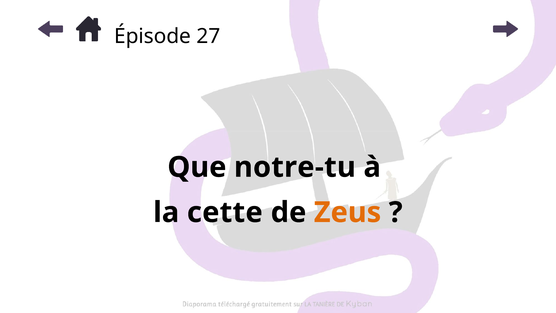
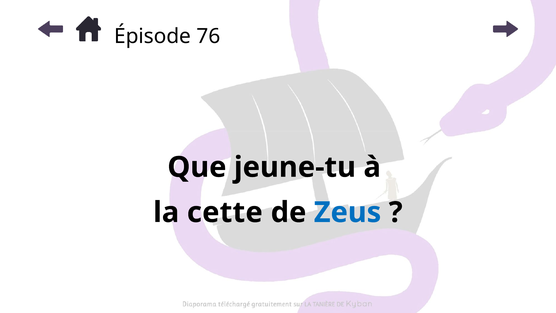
27: 27 -> 76 (208, 36)
notre-tu: notre-tu -> jeune-tu (295, 167)
Zeus colour: orange -> blue (348, 212)
